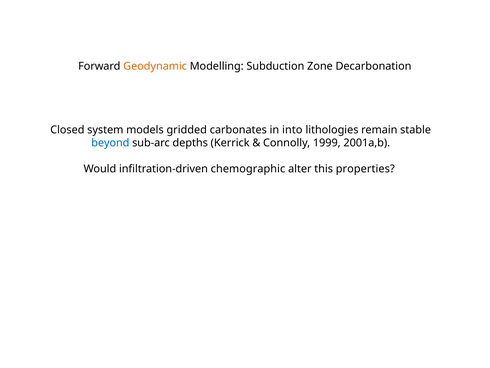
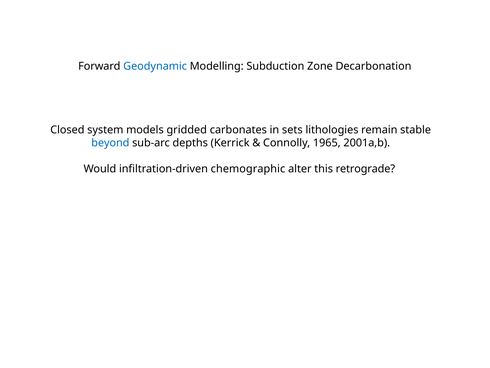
Geodynamic colour: orange -> blue (155, 66)
into: into -> sets (292, 130)
1999: 1999 -> 1965 (327, 143)
properties: properties -> retrograde (365, 169)
